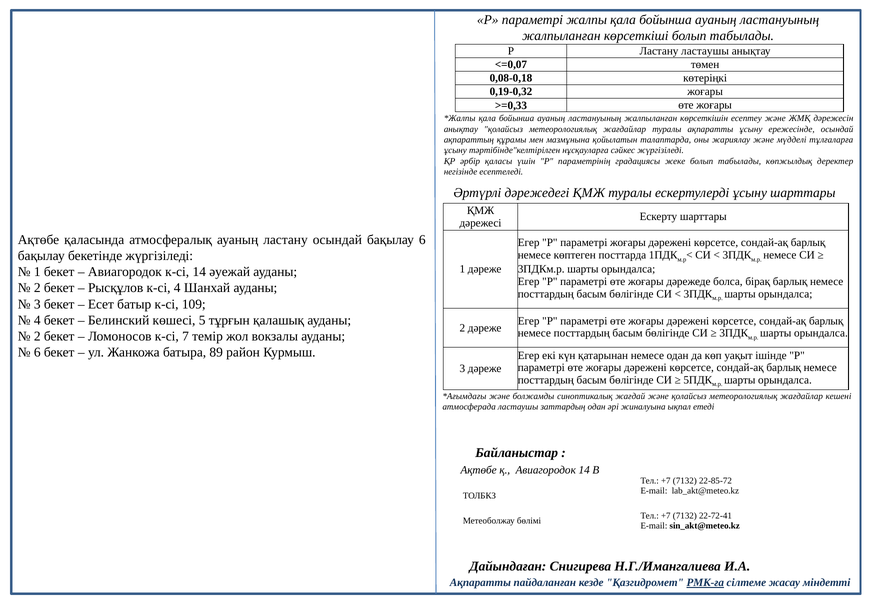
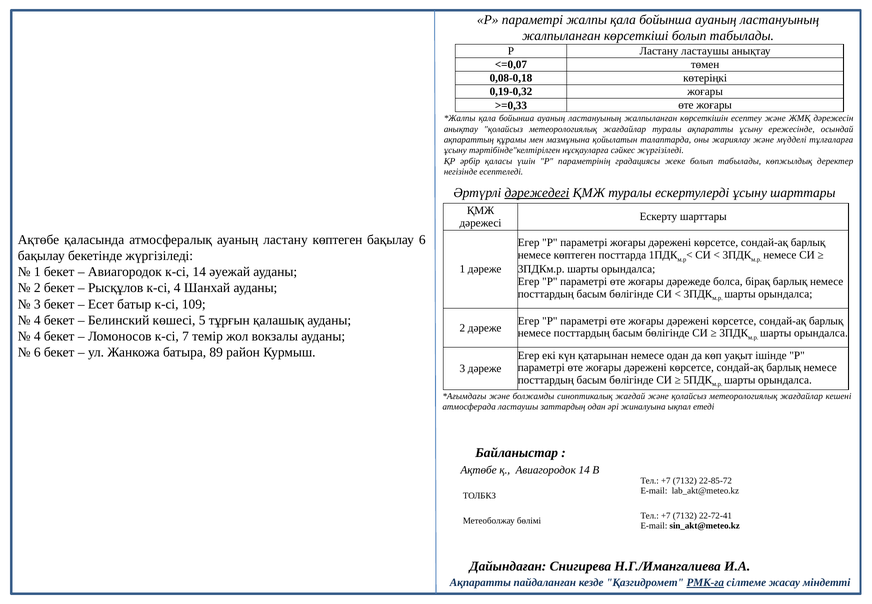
дәрежедегі underline: none -> present (537, 193)
ластану осындай: осындай -> көптеген (337, 240)
2: 2 -> 4 (37, 336)
